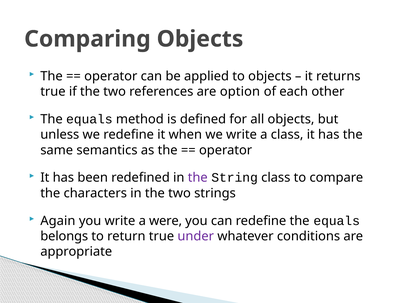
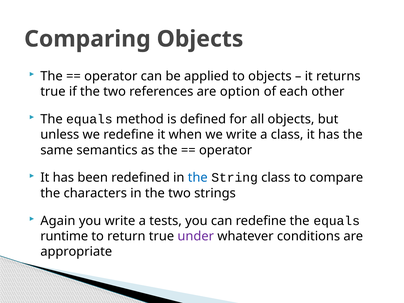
the colour: purple -> blue (198, 178)
were: were -> tests (166, 221)
belongs: belongs -> runtime (64, 236)
